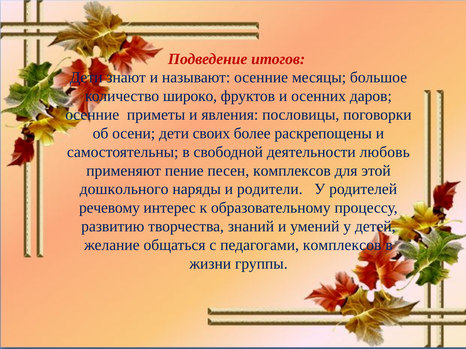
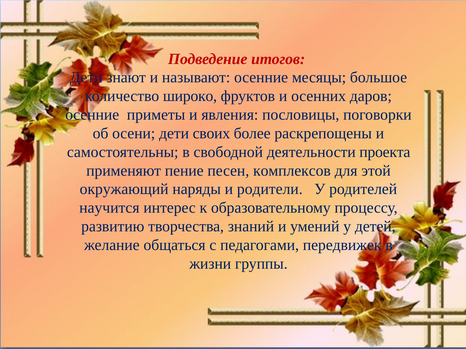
любовь: любовь -> проекта (385, 152)
дошкольного: дошкольного -> окружающий (124, 189)
речевому: речевому -> научится (109, 208)
педагогами комплексов: комплексов -> передвижек (342, 245)
